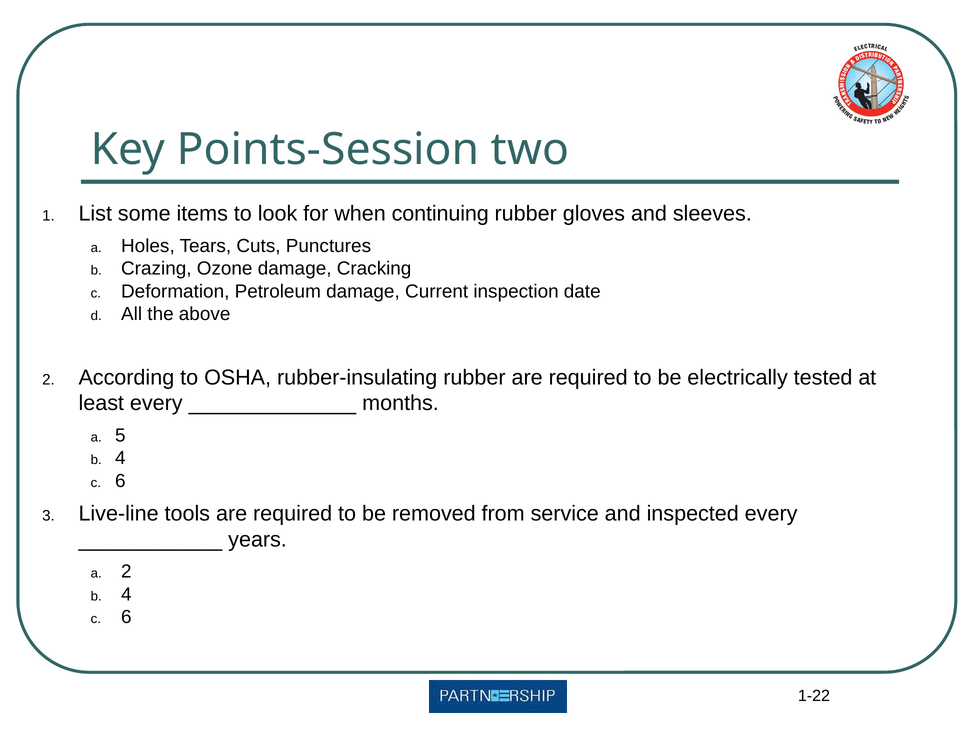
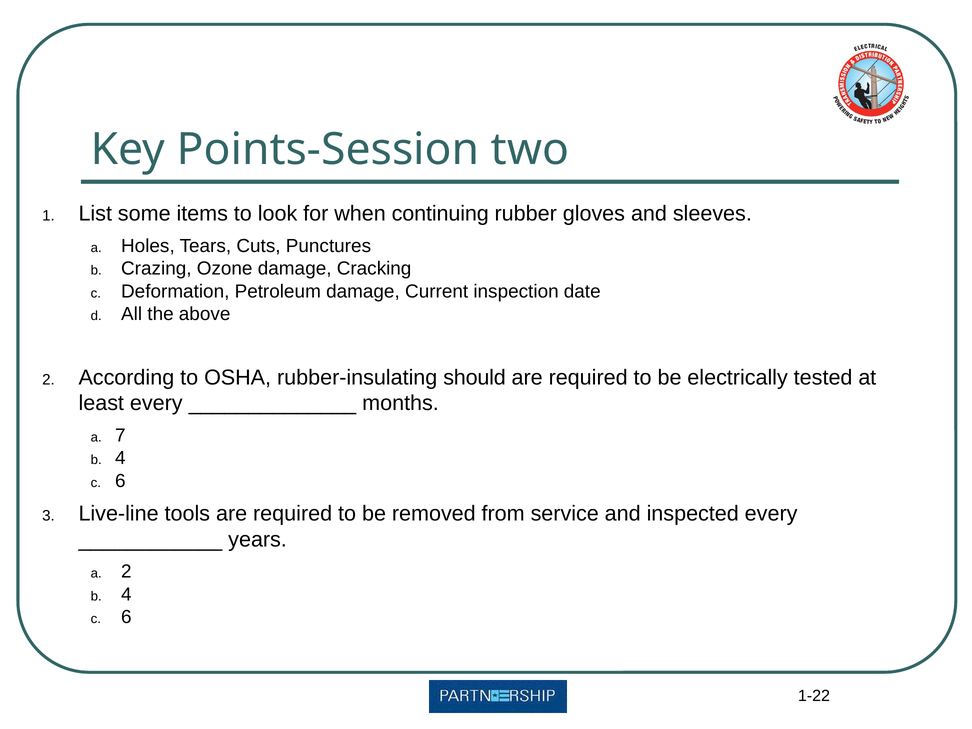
rubber-insulating rubber: rubber -> should (475, 377)
5: 5 -> 7 (120, 436)
